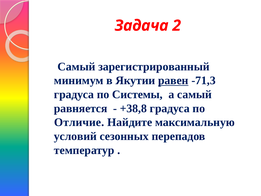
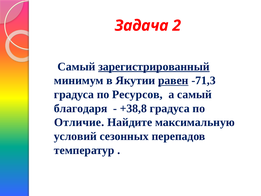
зарегистрированный underline: none -> present (154, 67)
Системы: Системы -> Ресурсов (137, 94)
равняется: равняется -> благодаря (81, 108)
